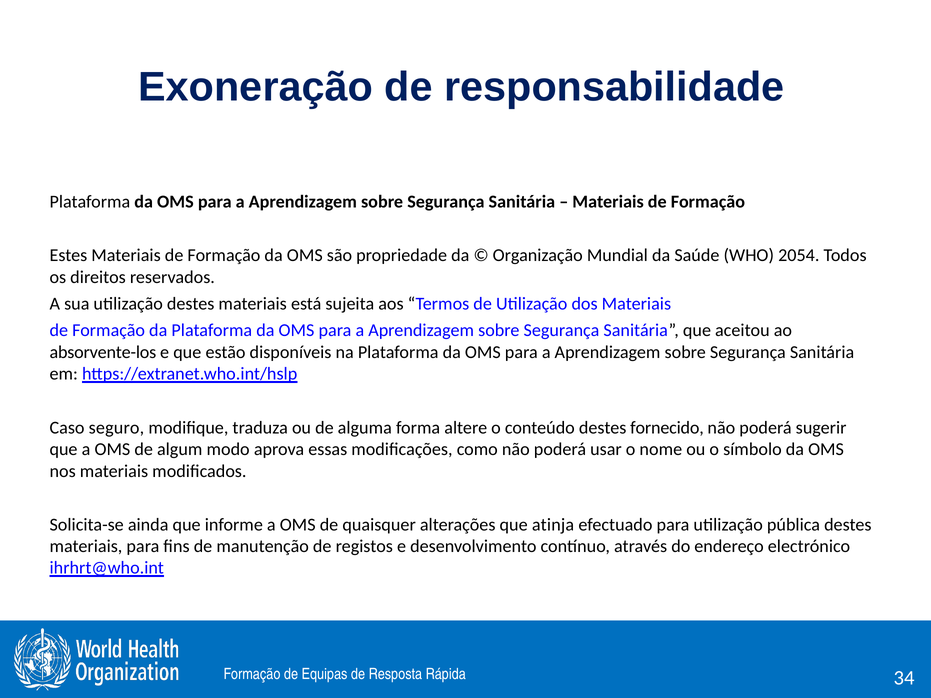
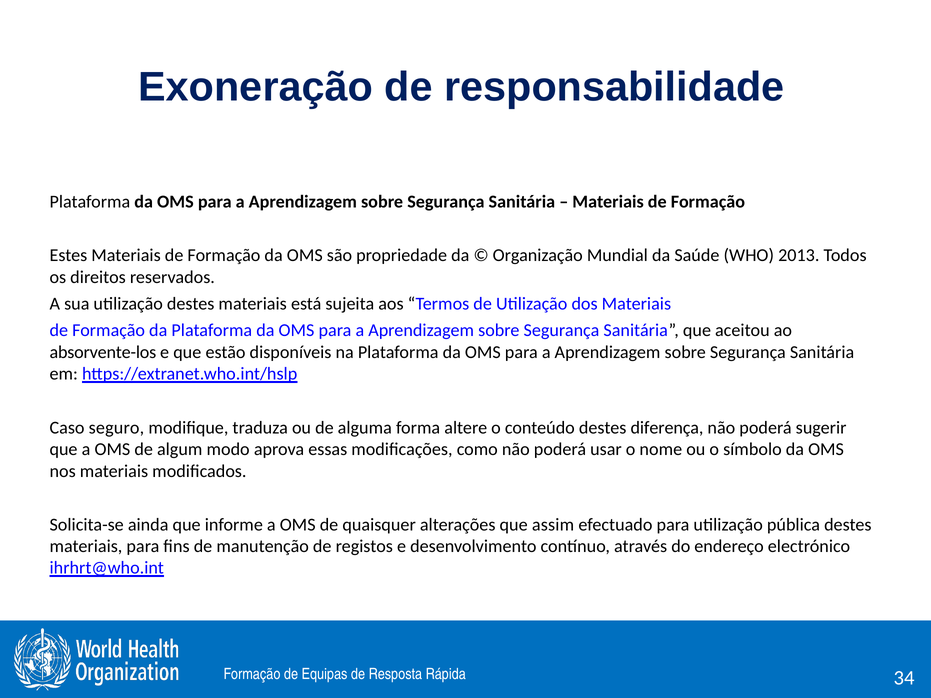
2054: 2054 -> 2013 (799, 255)
fornecido: fornecido -> diferença (667, 428)
atinja: atinja -> assim (553, 525)
